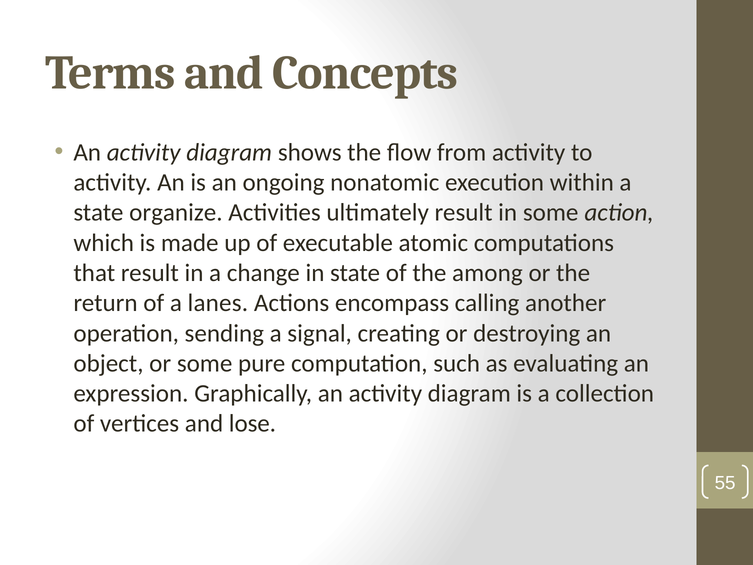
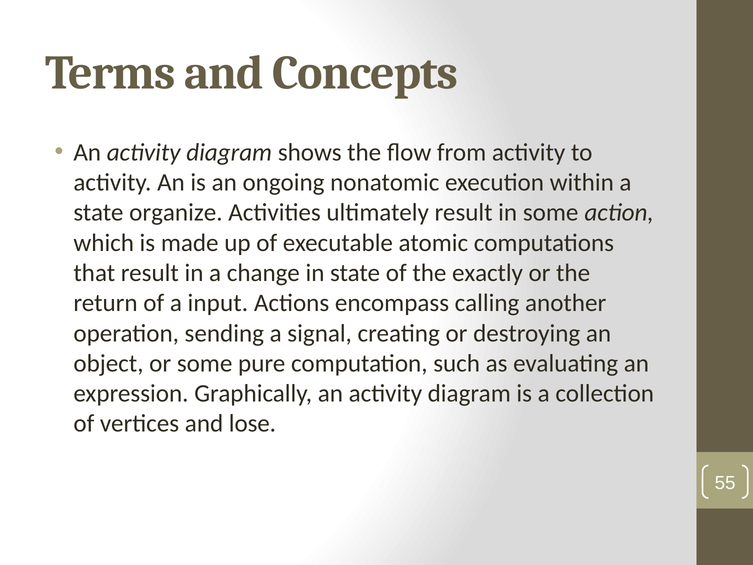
among: among -> exactly (487, 273)
lanes: lanes -> input (218, 303)
